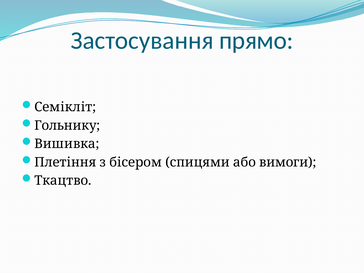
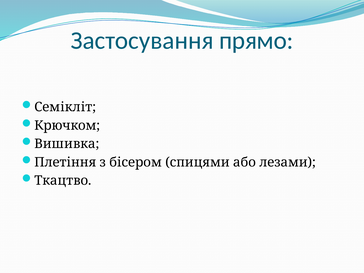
Гольнику: Гольнику -> Крючком (67, 125)
вимоги: вимоги -> лезами (288, 162)
